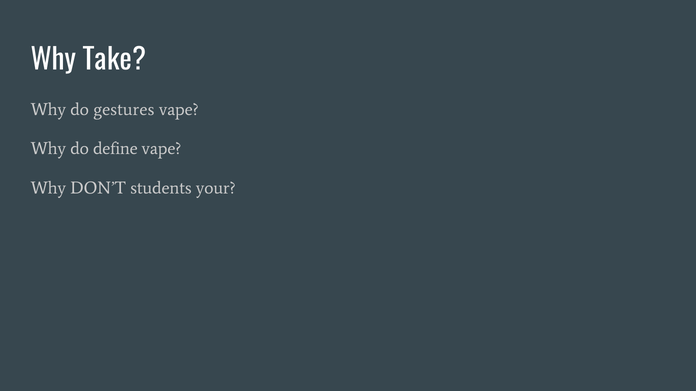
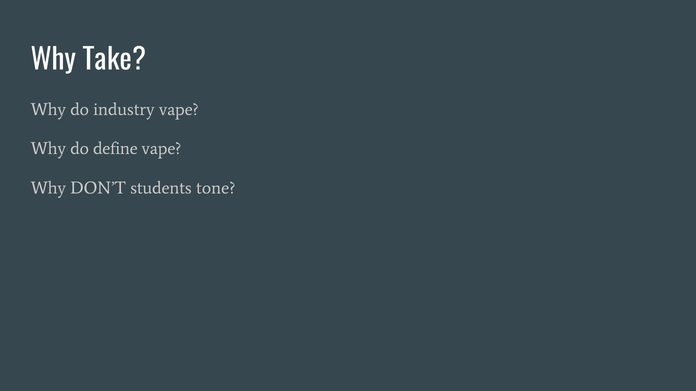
gestures: gestures -> industry (124, 109)
your: your -> tone (216, 188)
